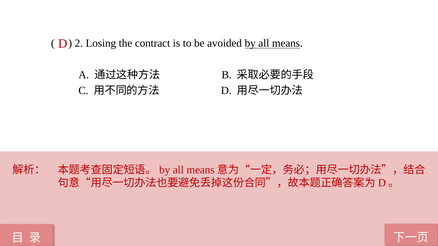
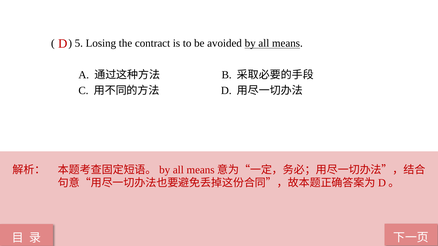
2: 2 -> 5 (79, 43)
